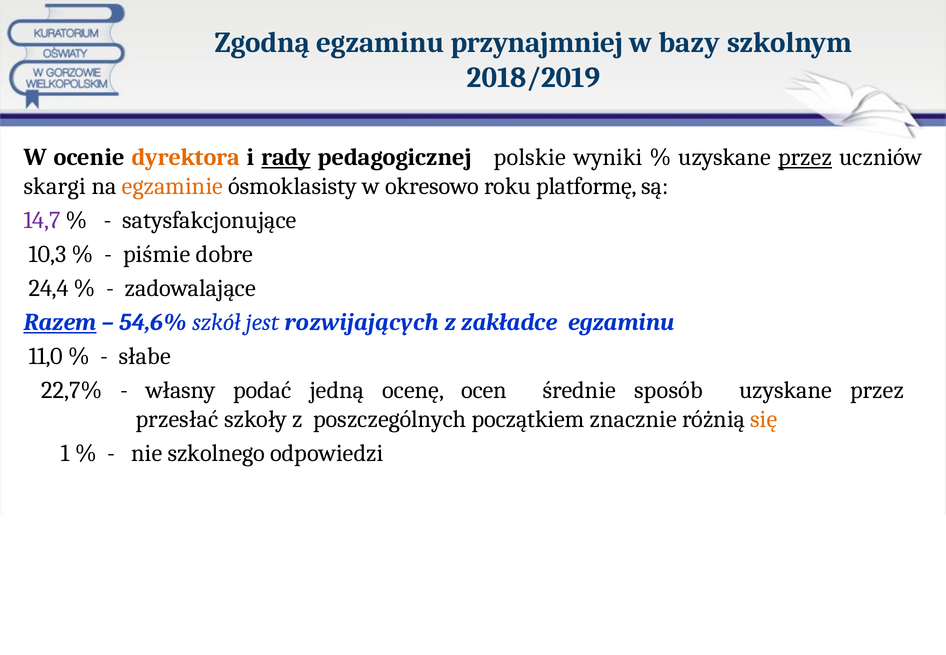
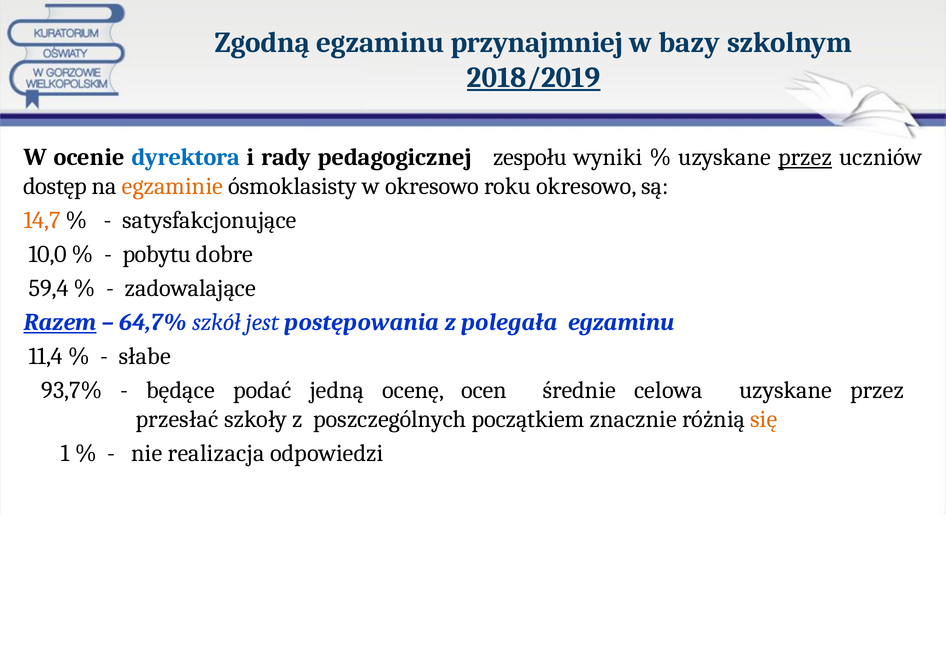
2018/2019 underline: none -> present (534, 77)
dyrektora colour: orange -> blue (186, 157)
rady underline: present -> none (286, 157)
polskie: polskie -> zespołu (530, 157)
skargi: skargi -> dostęp (55, 186)
roku platformę: platformę -> okresowo (586, 186)
14,7 colour: purple -> orange (42, 220)
10,3: 10,3 -> 10,0 (48, 254)
piśmie: piśmie -> pobytu (157, 254)
24,4: 24,4 -> 59,4 (49, 288)
54,6%: 54,6% -> 64,7% (153, 322)
rozwijających: rozwijających -> postępowania (362, 322)
zakładce: zakładce -> polegała (509, 322)
11,0: 11,0 -> 11,4 (46, 356)
22,7%: 22,7% -> 93,7% (72, 390)
własny: własny -> będące (181, 390)
sposób: sposób -> celowa (668, 390)
szkolnego: szkolnego -> realizacja (216, 453)
